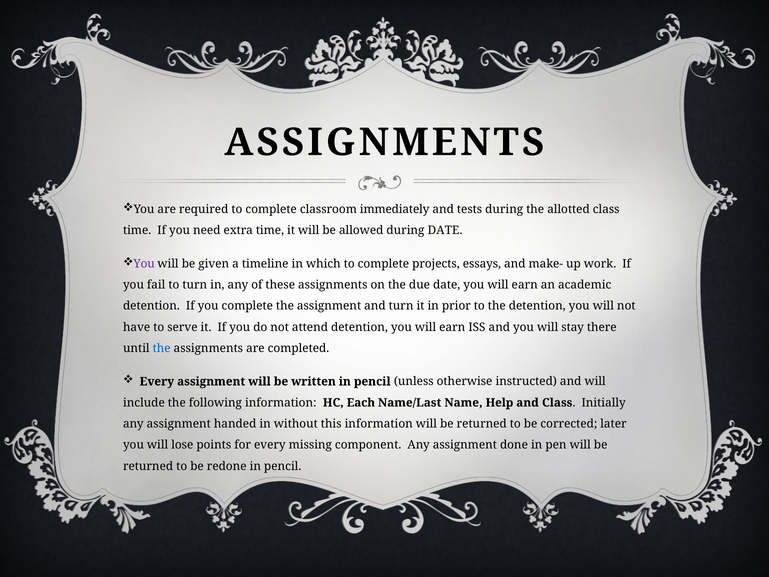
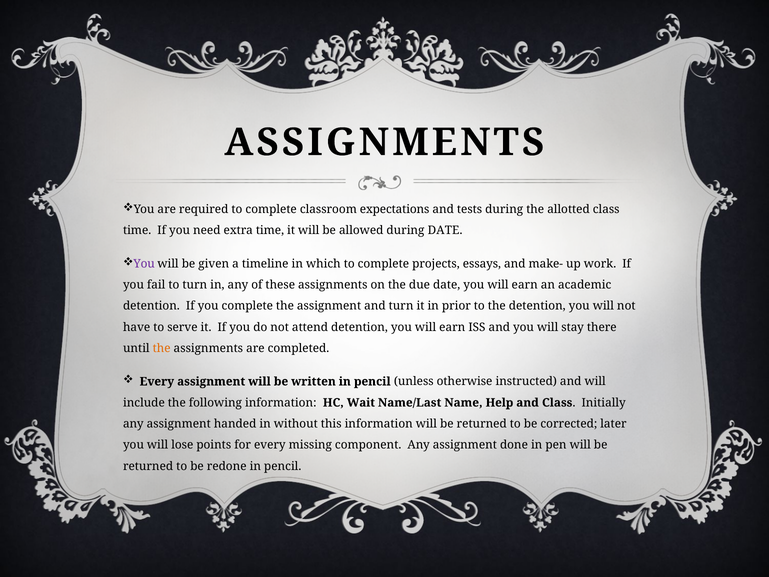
immediately: immediately -> expectations (395, 209)
the colour: blue -> orange (162, 348)
Each: Each -> Wait (361, 403)
